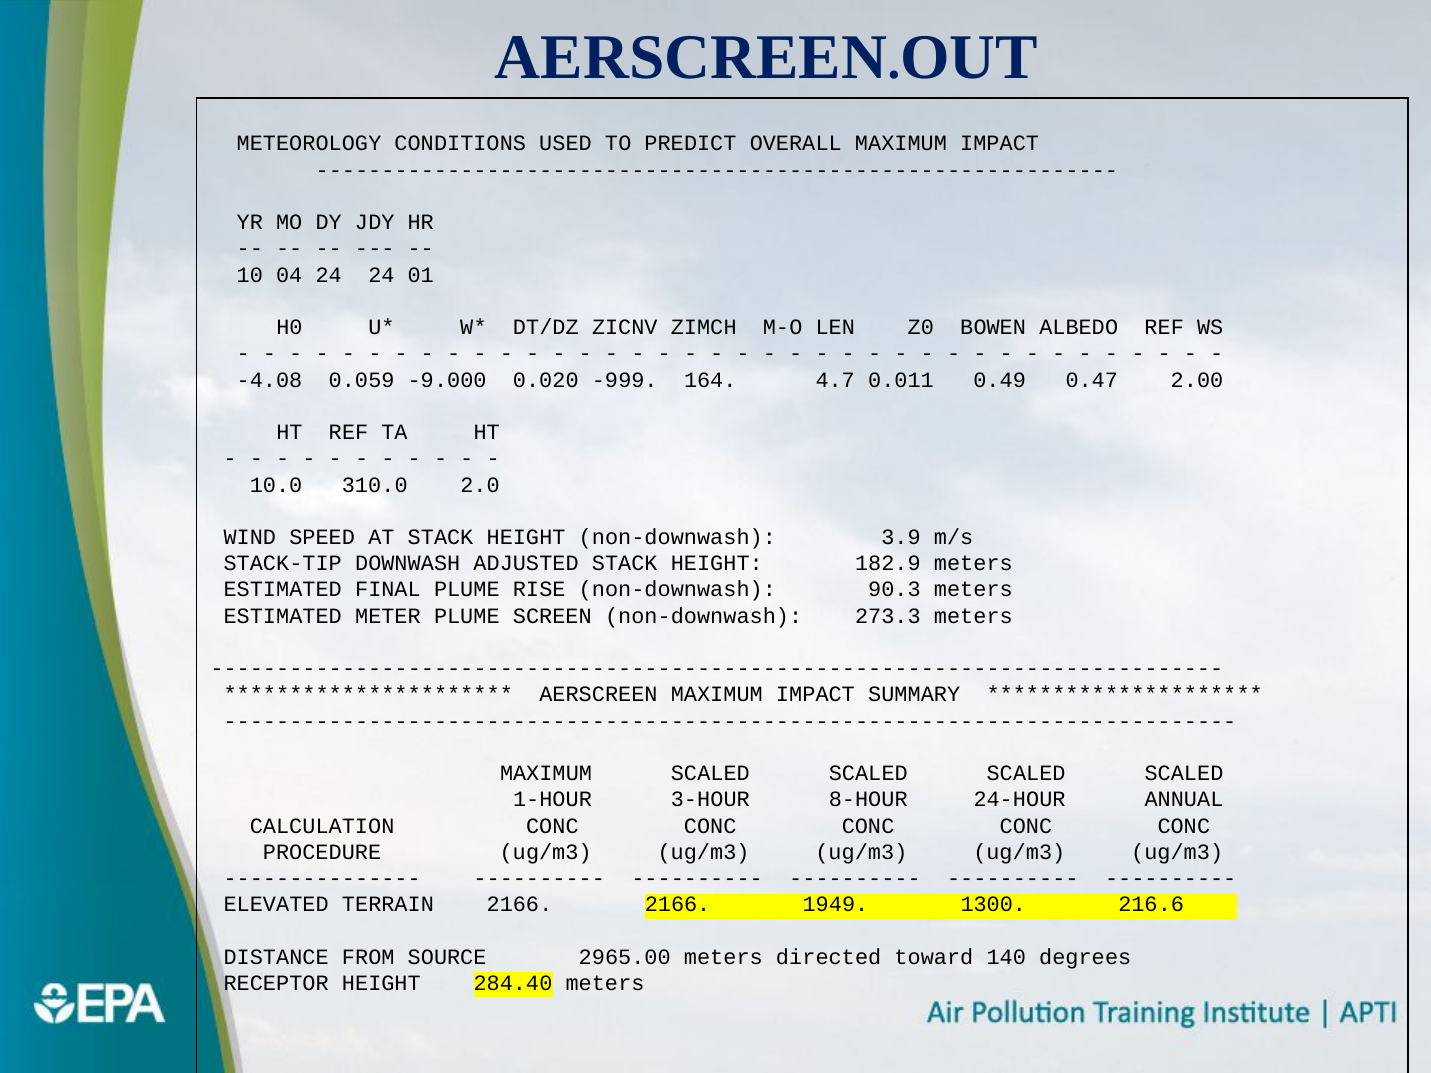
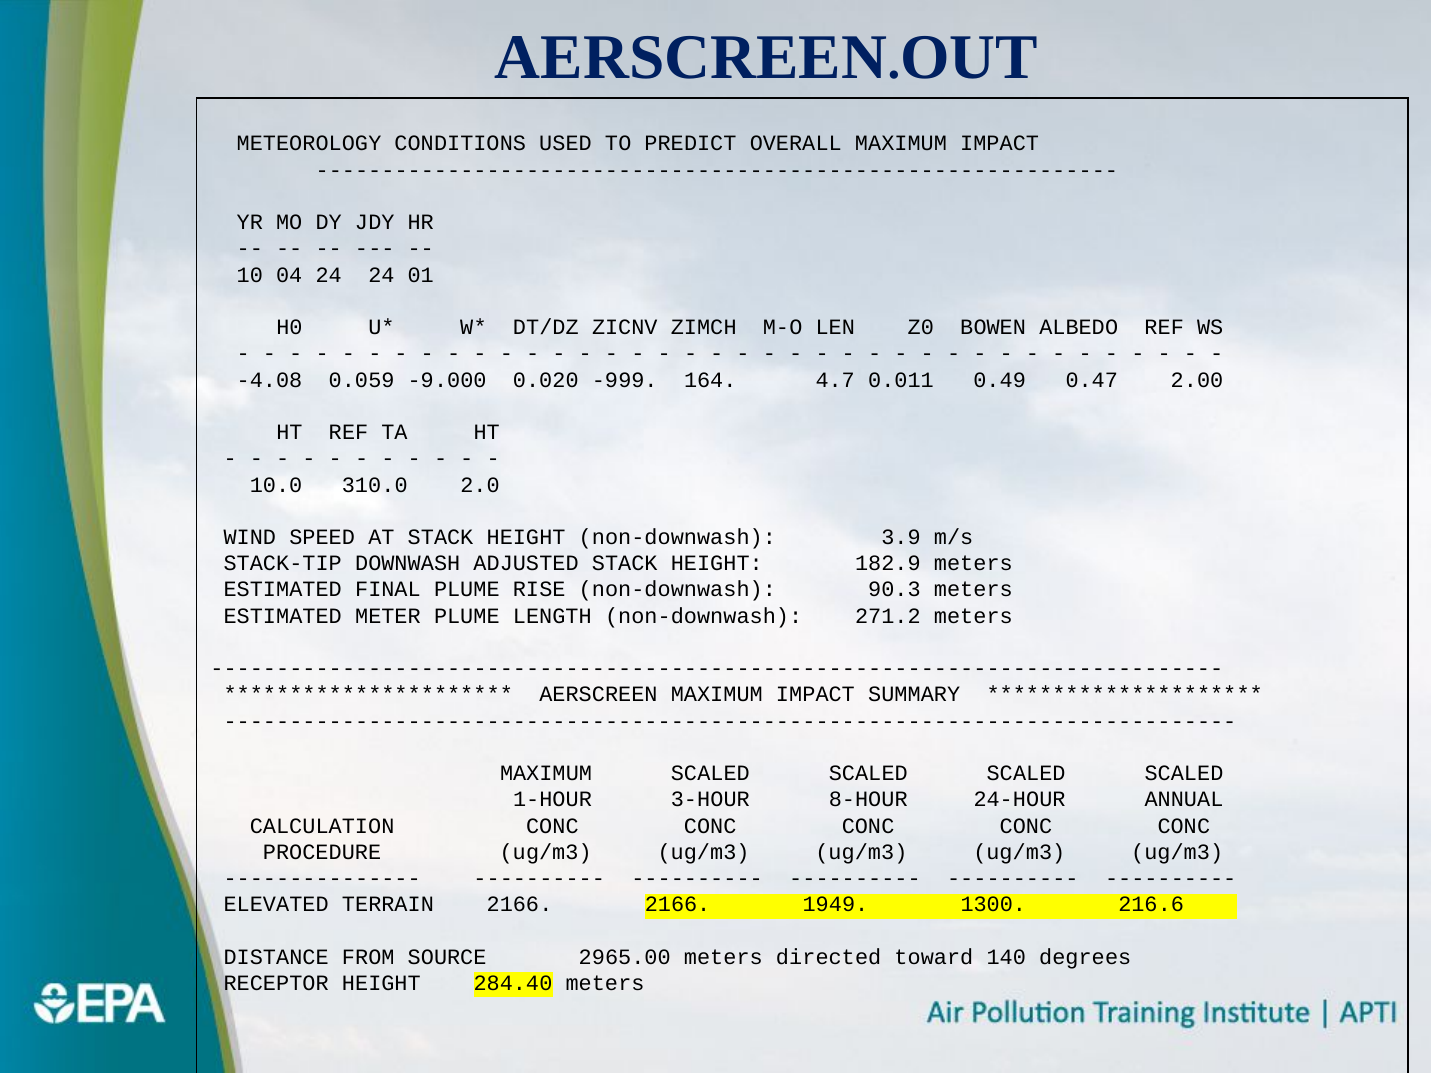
SCREEN: SCREEN -> LENGTH (552, 616)
273.3: 273.3 -> 271.2 (888, 616)
